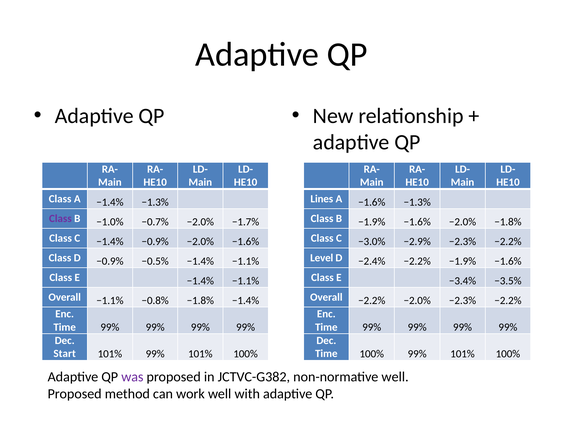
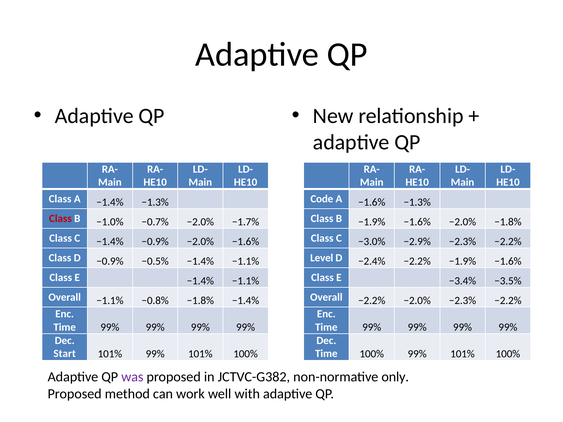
Lines: Lines -> Code (322, 199)
Class colour: purple -> red (60, 219)
non-normative well: well -> only (395, 377)
